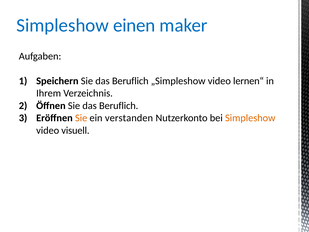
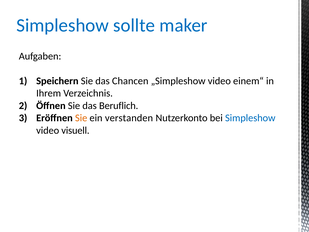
einen: einen -> sollte (134, 25)
Speichern Sie das Beruflich: Beruflich -> Chancen (130, 81)
lernen“: lernen“ -> einem“ (248, 81)
Simpleshow colour: orange -> blue (250, 118)
